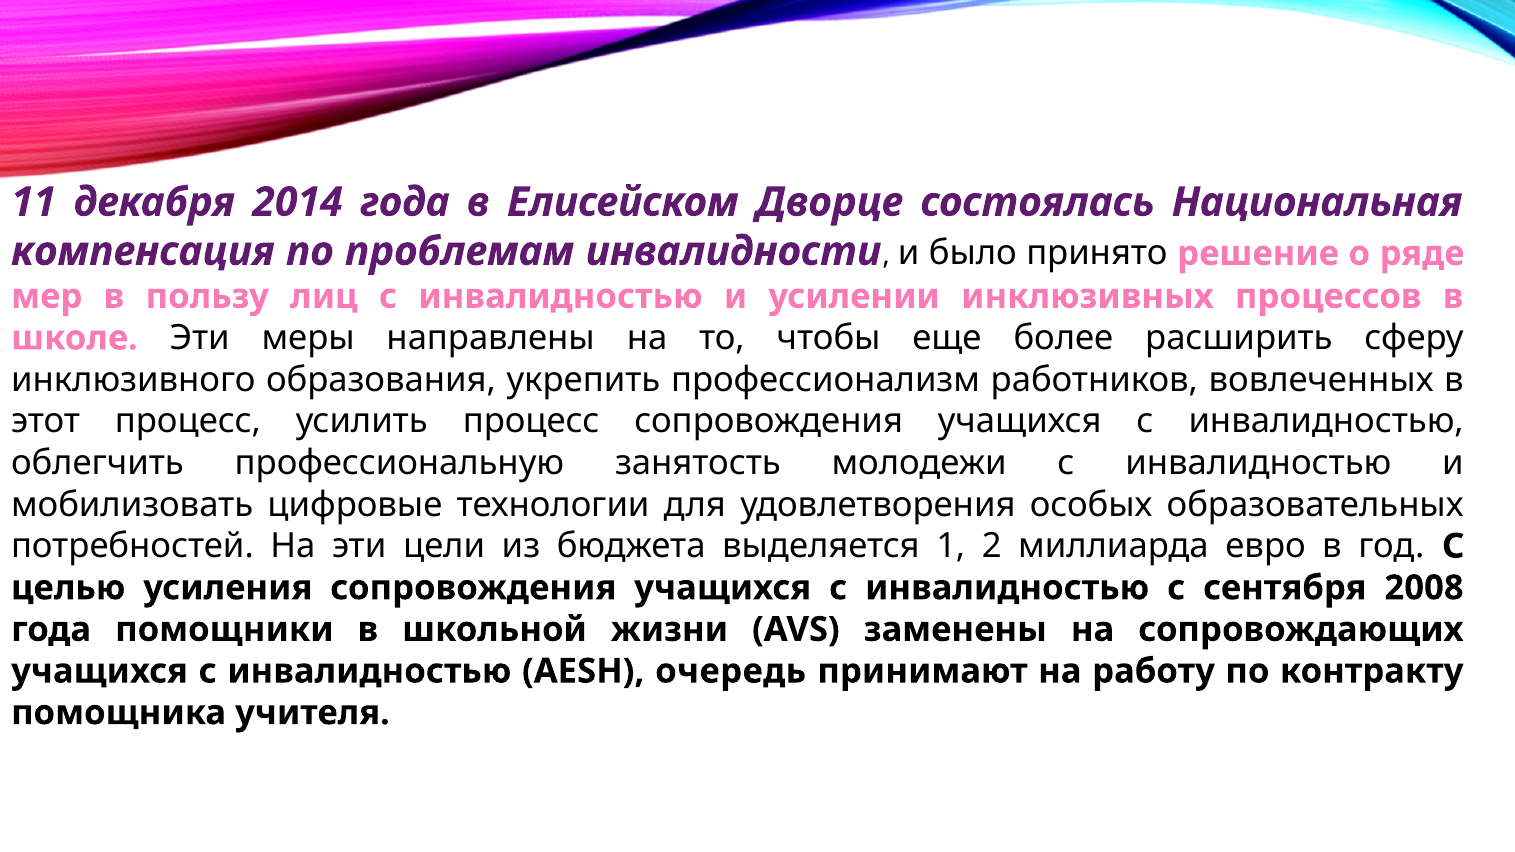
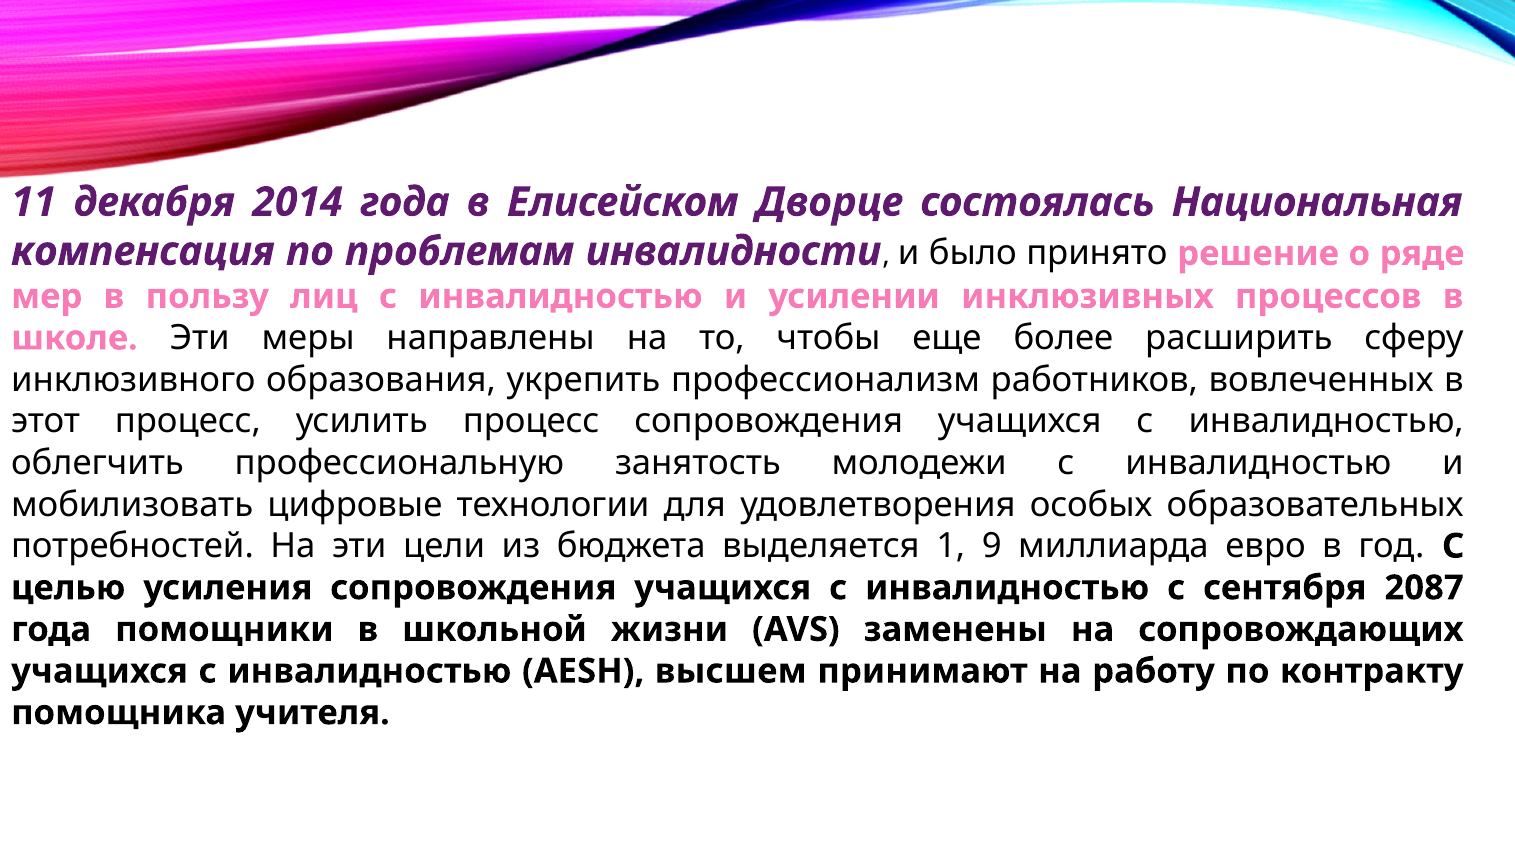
2: 2 -> 9 (992, 546)
2008: 2008 -> 2087 (1424, 588)
очередь: очередь -> высшем (731, 671)
